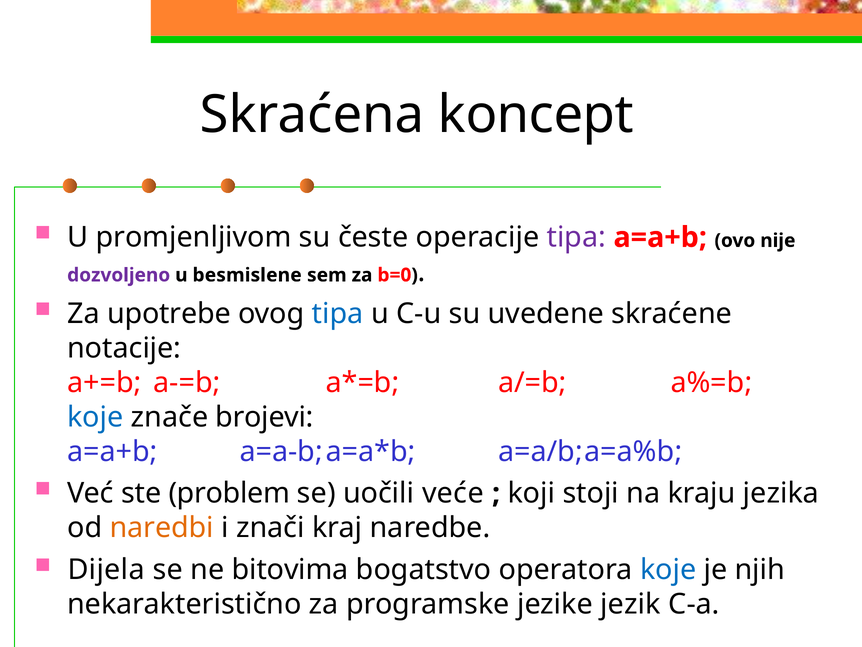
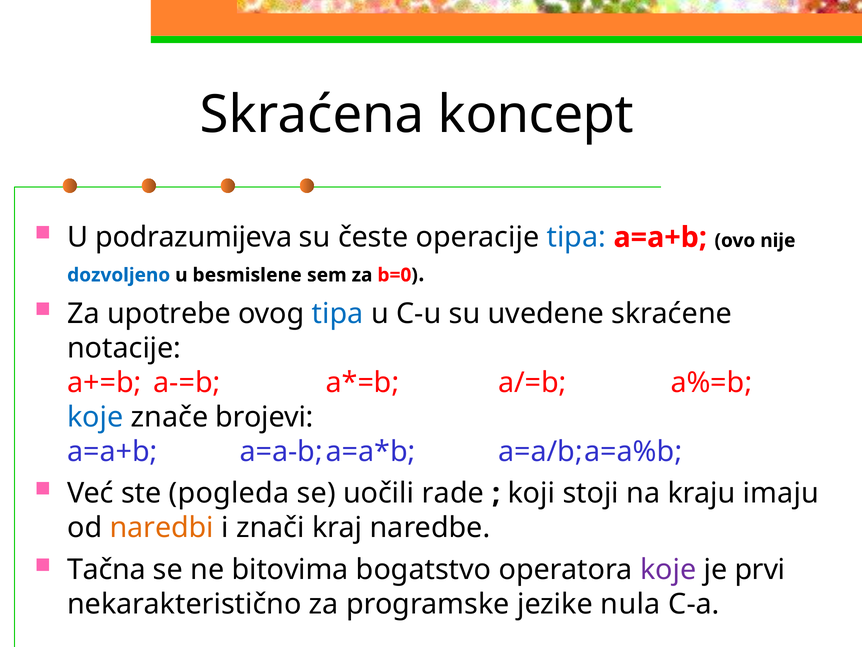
promjenljivom: promjenljivom -> podrazumijeva (194, 237)
tipa colour: purple -> blue (576, 237)
dozvoljeno colour: purple -> blue (119, 275)
problem: problem -> pogleda (229, 493)
veće: veće -> rade (453, 493)
jezika: jezika -> imaju (781, 493)
Dijela: Dijela -> Tačna (106, 569)
koje colour: blue -> purple (668, 569)
njih: njih -> prvi (760, 569)
jezik: jezik -> nula (630, 604)
